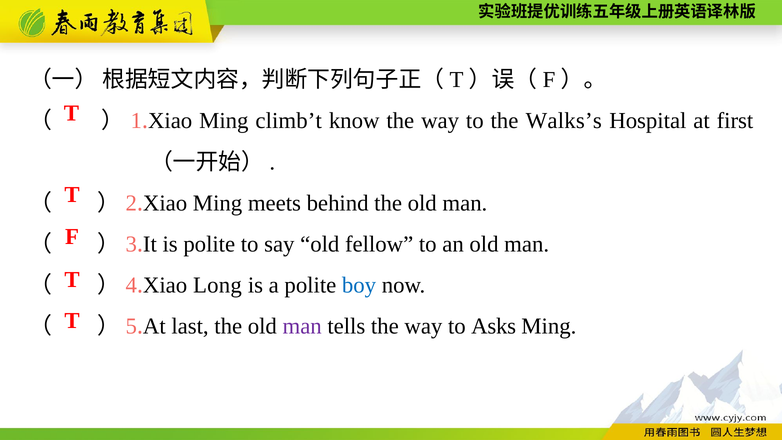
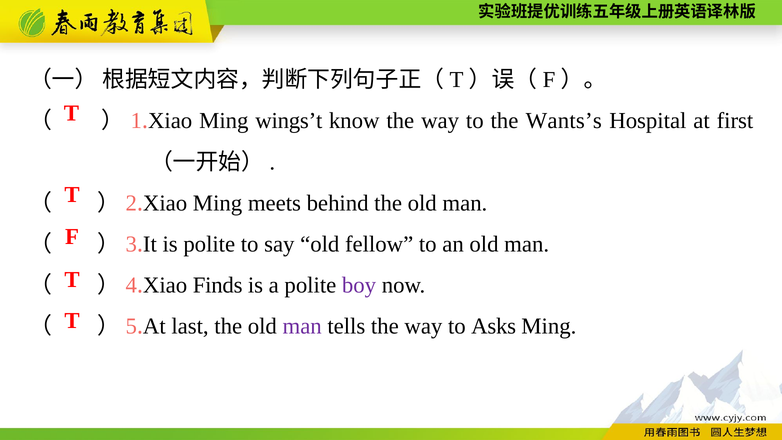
climb’t: climb’t -> wings’t (289, 121)
Walks’s: Walks’s -> Wants’s (564, 121)
Long: Long -> Finds (218, 285)
boy colour: blue -> purple (359, 285)
